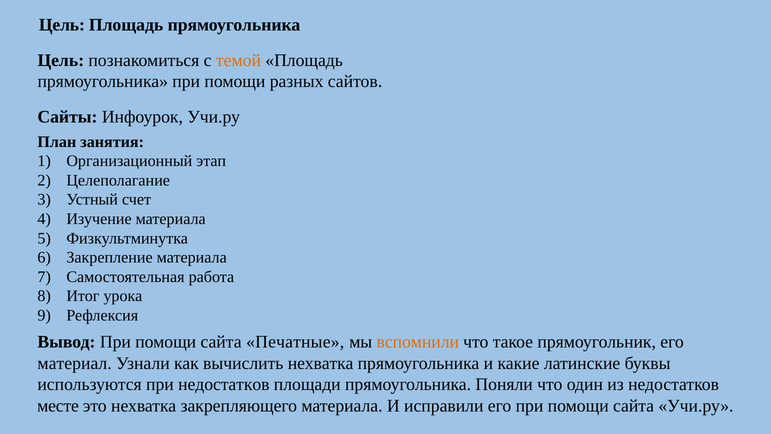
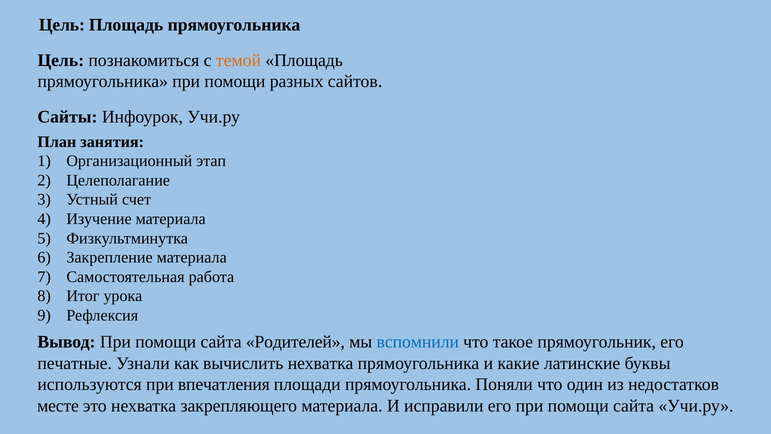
Печатные: Печатные -> Родителей (295, 342)
вспомнили colour: orange -> blue (418, 342)
материал: материал -> печатные (75, 363)
при недостатков: недостатков -> впечатления (224, 384)
